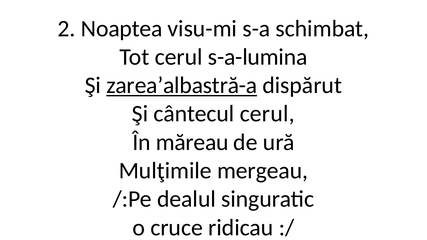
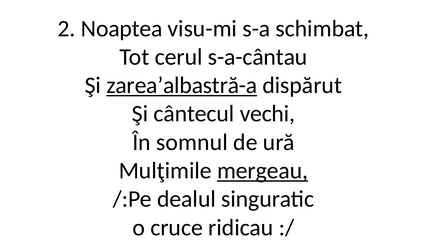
s-a-lumina: s-a-lumina -> s-a-cântau (258, 57)
cântecul cerul: cerul -> vechi (267, 114)
măreau: măreau -> somnul (192, 142)
mergeau underline: none -> present (263, 171)
